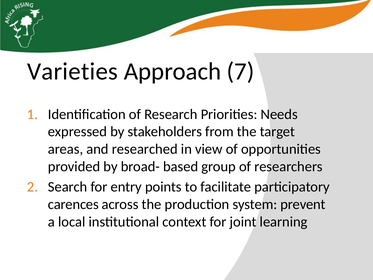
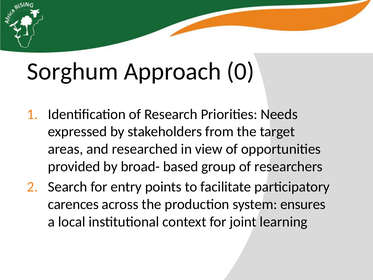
Varieties: Varieties -> Sorghum (73, 71)
7: 7 -> 0 (241, 71)
prevent: prevent -> ensures (303, 204)
